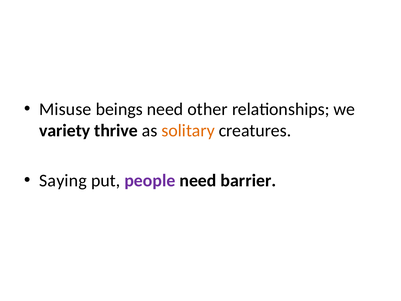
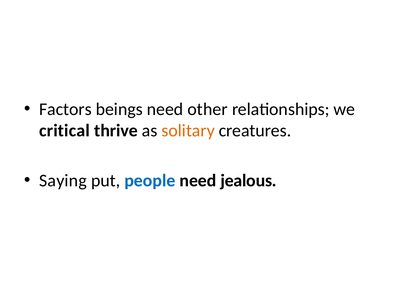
Misuse: Misuse -> Factors (65, 109)
variety: variety -> critical (65, 130)
people colour: purple -> blue (150, 180)
barrier: barrier -> jealous (249, 180)
